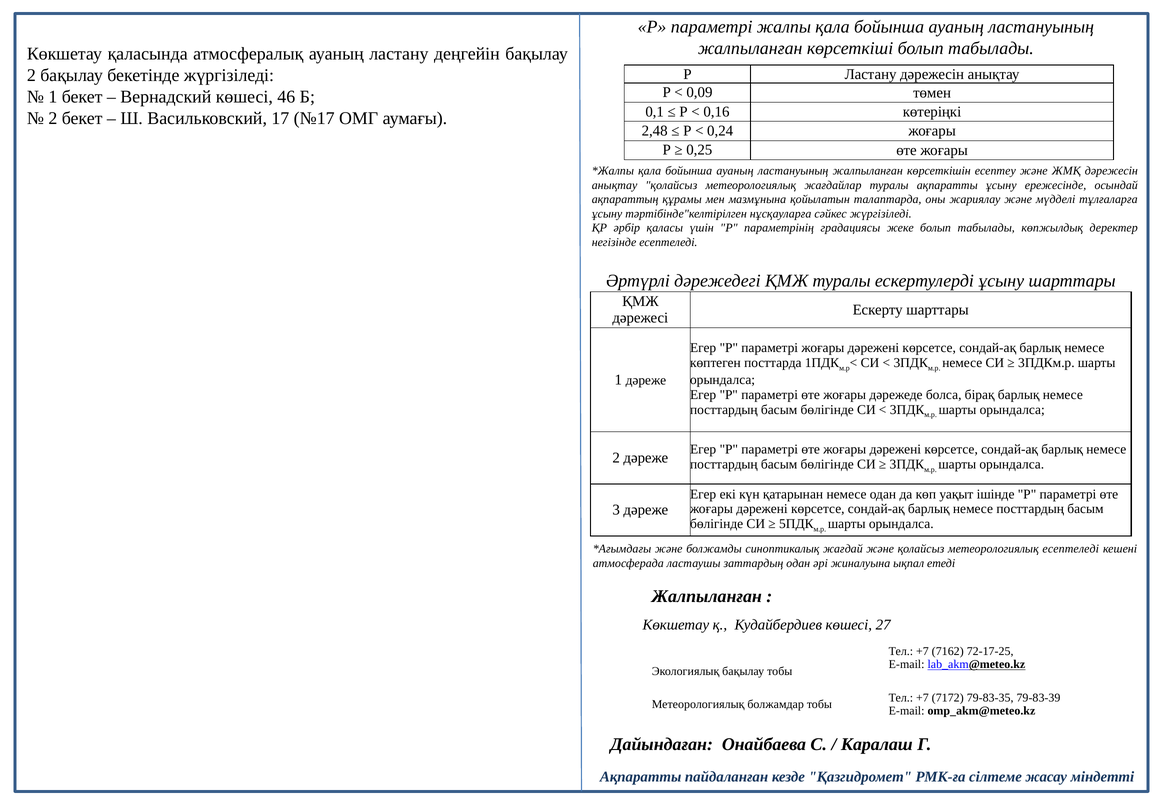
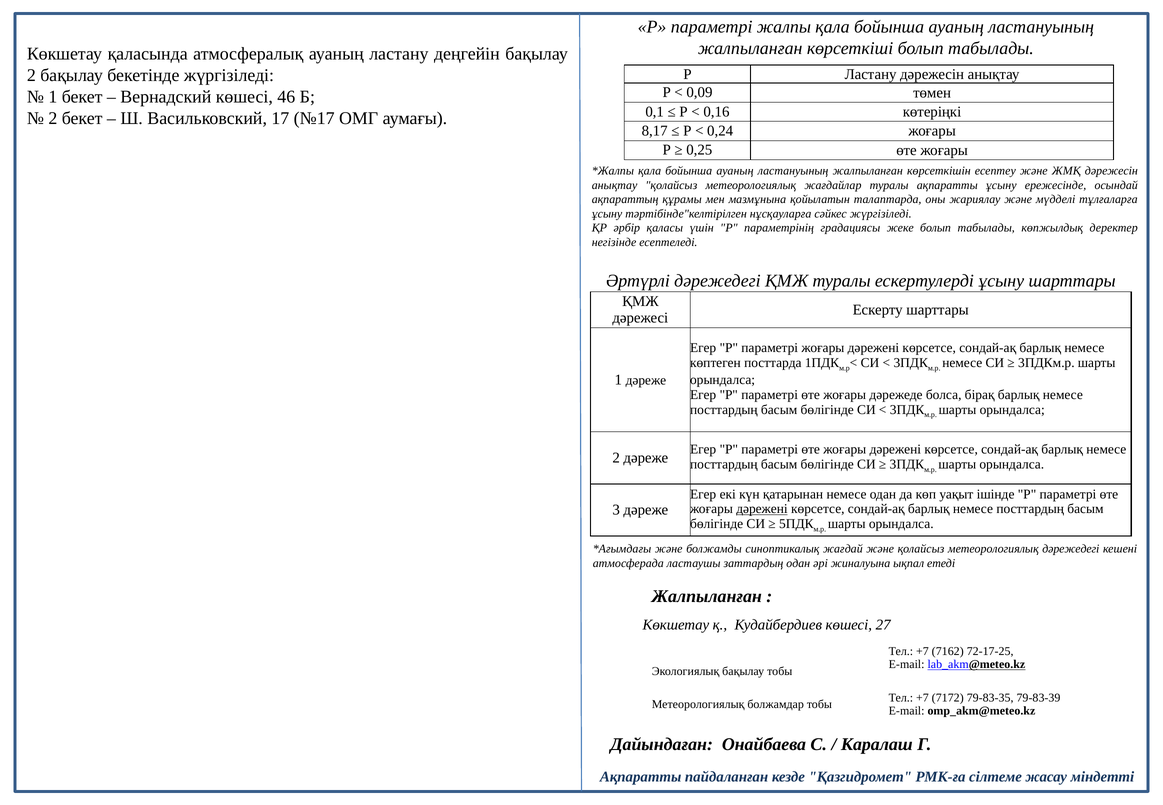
2,48: 2,48 -> 8,17 (655, 131)
дәрежені underline: none -> present (762, 509)
метеорологиялық есептеледі: есептеледі -> дәрежедегі (1071, 549)
